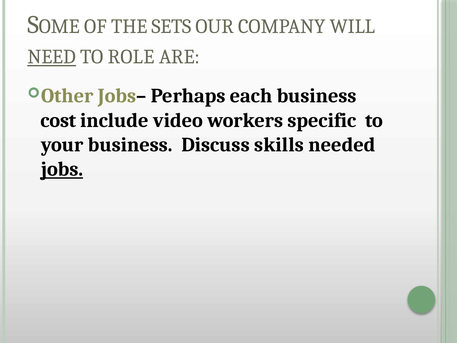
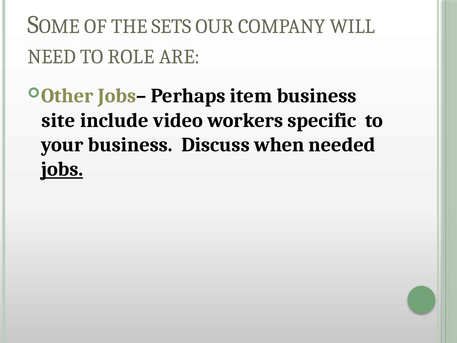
NEED underline: present -> none (52, 57)
each: each -> item (251, 96)
cost: cost -> site (58, 120)
skills: skills -> when (279, 145)
